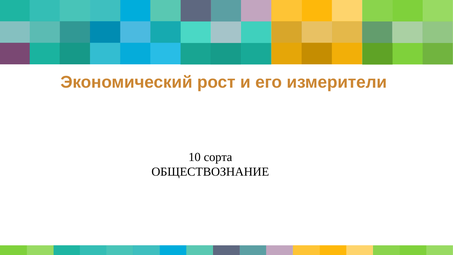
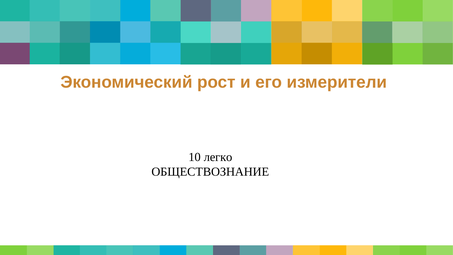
сорта: сорта -> легко (218, 157)
